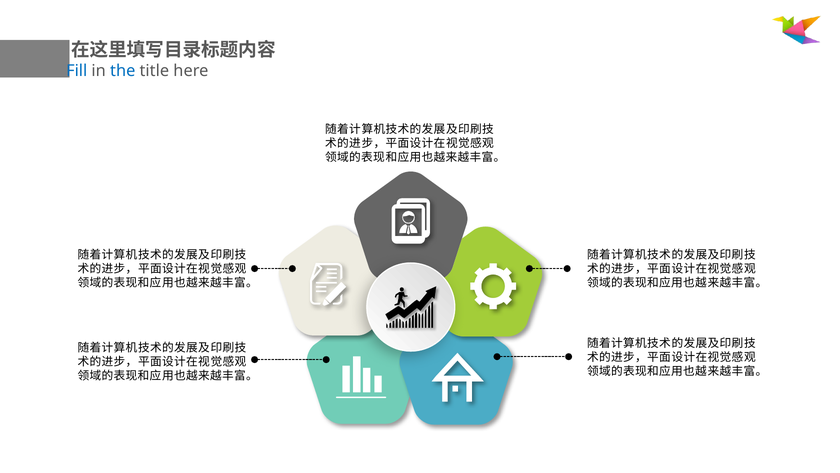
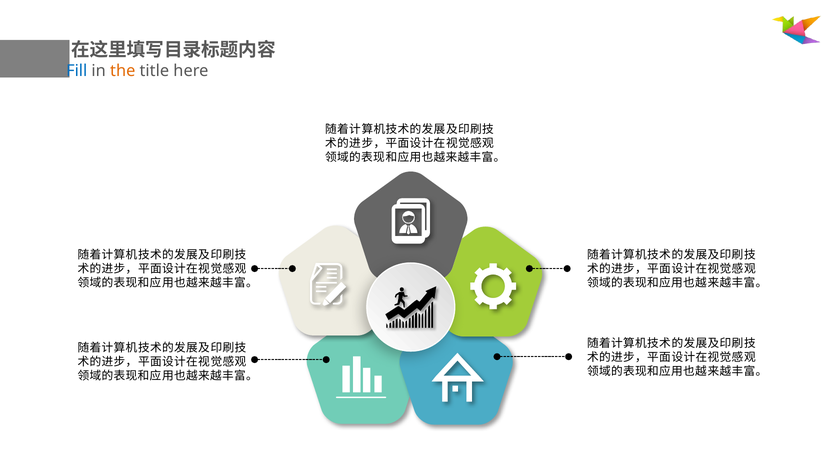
the colour: blue -> orange (123, 71)
